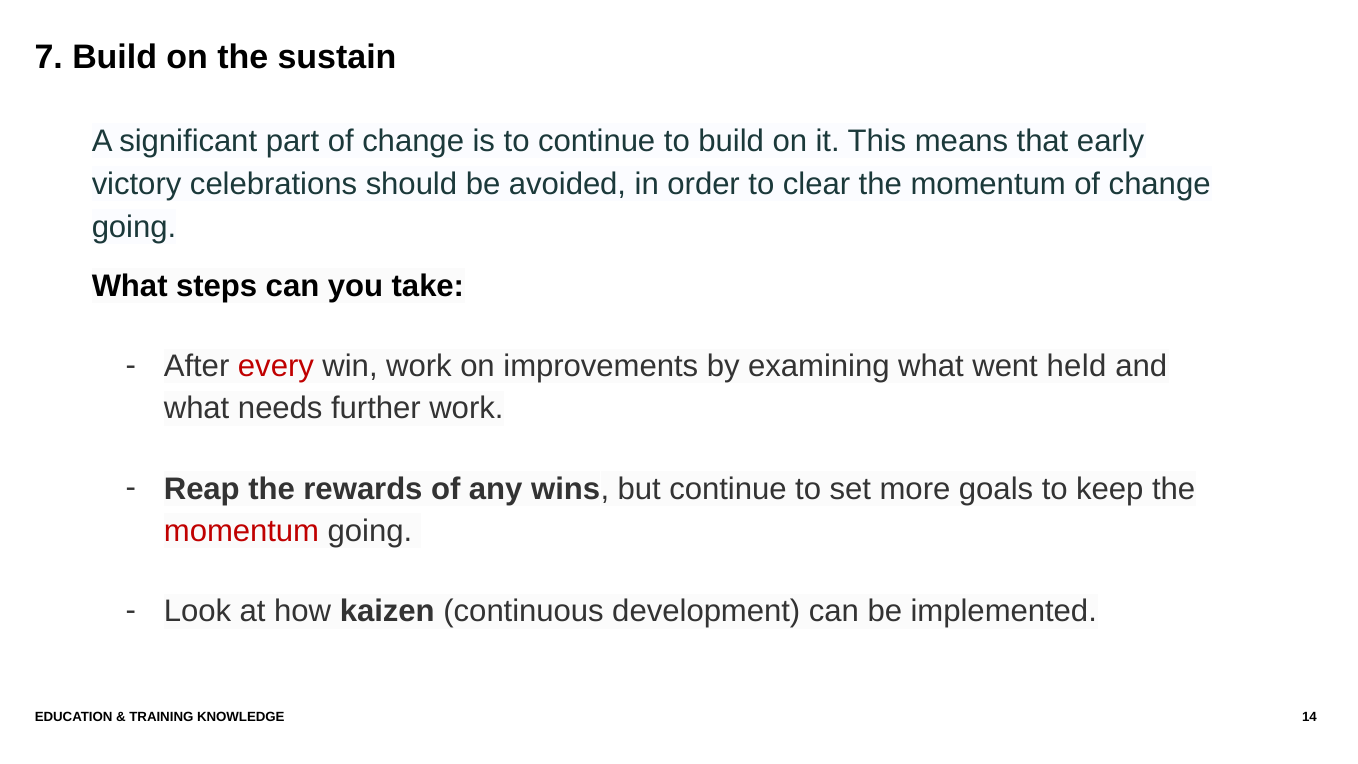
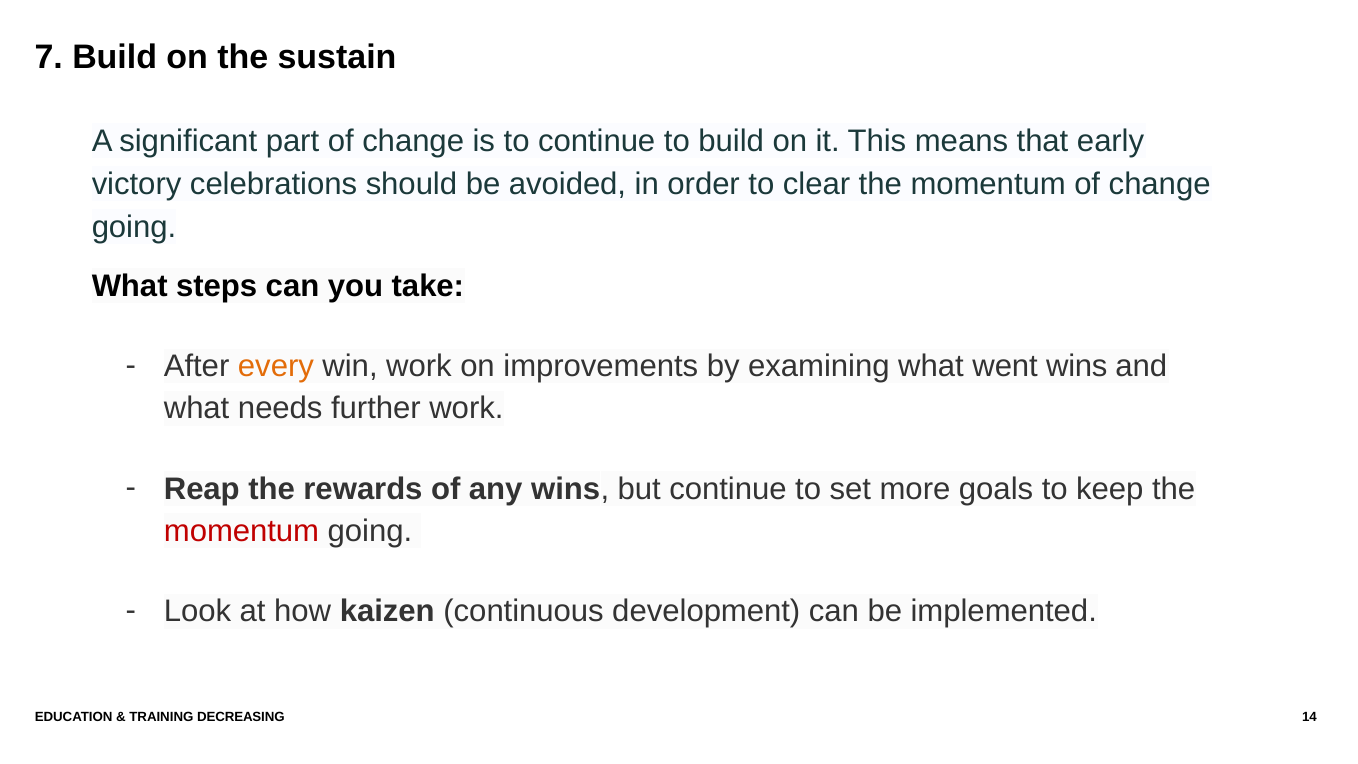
every colour: red -> orange (276, 366)
went held: held -> wins (1077, 366)
KNOWLEDGE: KNOWLEDGE -> DECREASING (241, 717)
